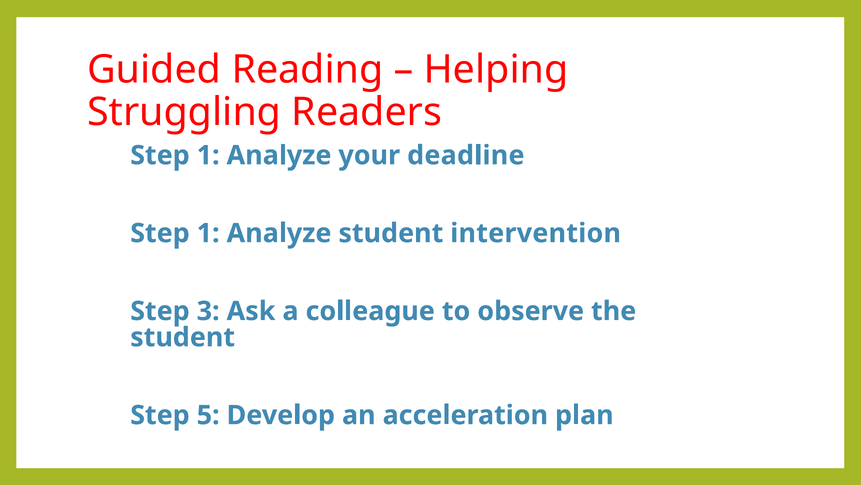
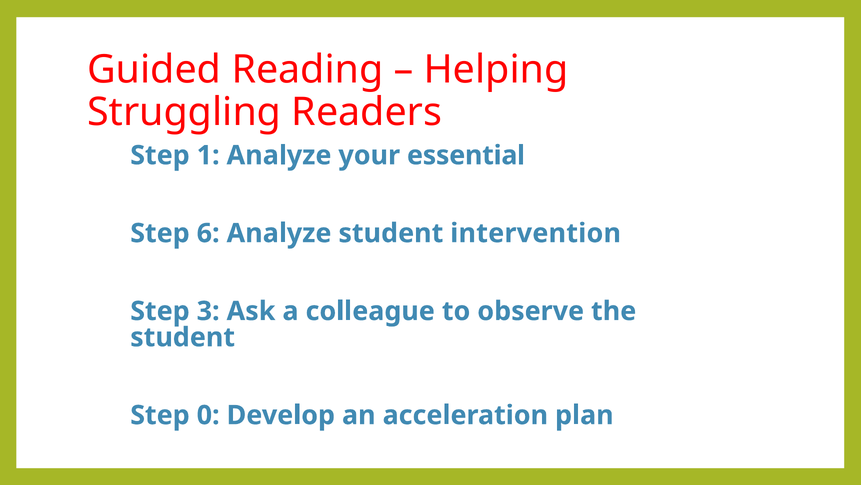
deadline: deadline -> essential (466, 155)
1: 1 -> 6 (208, 233)
5: 5 -> 0 (208, 415)
